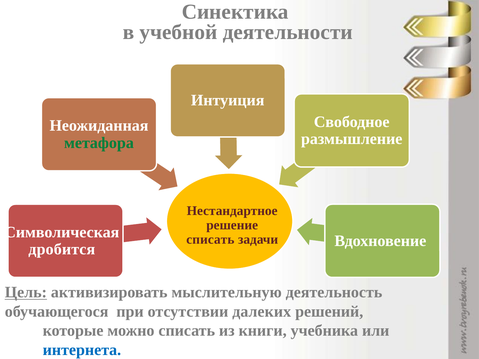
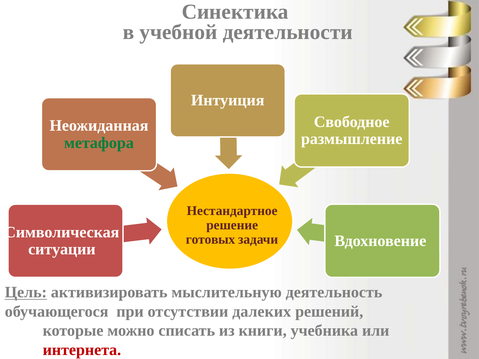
списать: списать -> готовых (210, 240)
дробится: дробится -> ситуации (62, 250)
интернета colour: blue -> red (82, 350)
